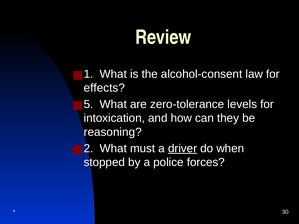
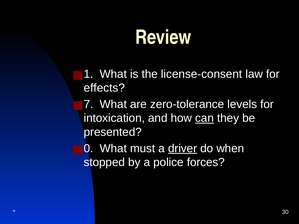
alcohol-consent: alcohol-consent -> license-consent (202, 74)
5: 5 -> 7 (89, 104)
can underline: none -> present (205, 118)
reasoning: reasoning -> presented (113, 132)
2: 2 -> 0 (89, 149)
